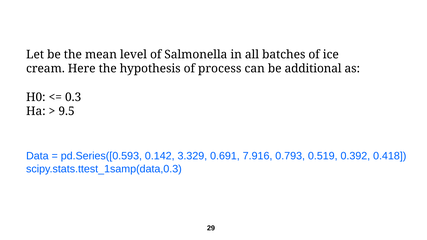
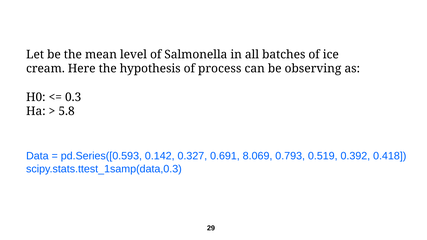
additional: additional -> observing (313, 69)
9.5: 9.5 -> 5.8 (67, 111)
3.329: 3.329 -> 0.327 (192, 156)
7.916: 7.916 -> 8.069 (258, 156)
